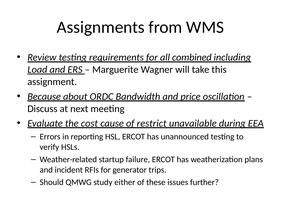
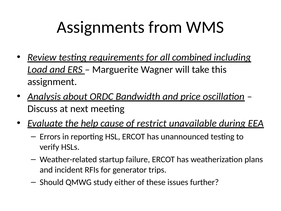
Because: Because -> Analysis (44, 96)
cost: cost -> help (89, 123)
